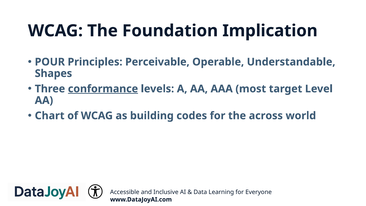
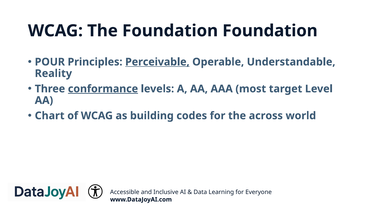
Foundation Implication: Implication -> Foundation (270, 31)
Perceivable underline: none -> present (157, 62)
Shapes: Shapes -> Reality (53, 73)
